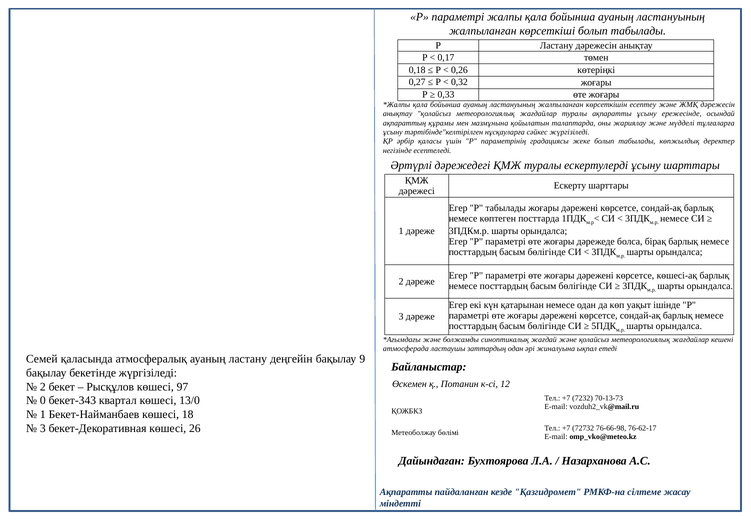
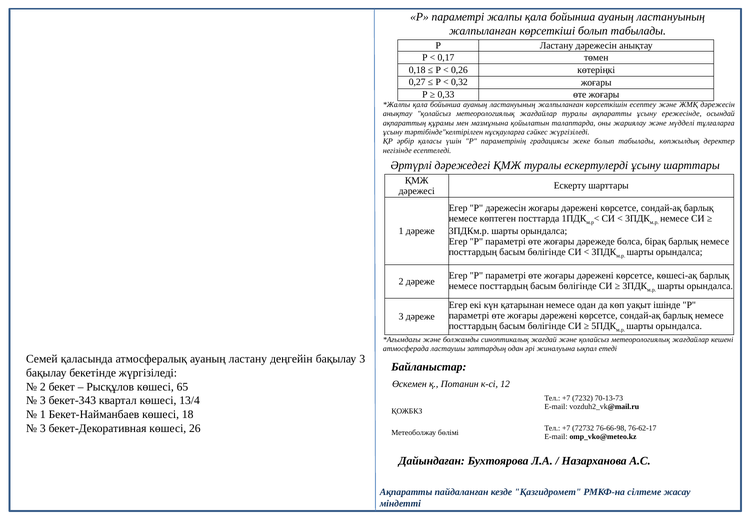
Р табылады: табылады -> дәрежесін (506, 208)
бақылау 9: 9 -> 3 (362, 359)
97: 97 -> 65 (182, 387)
0: 0 -> 3 (43, 400)
13/0: 13/0 -> 13/4 (190, 400)
